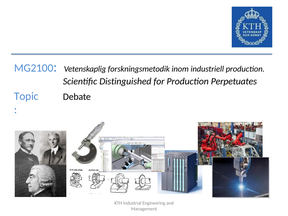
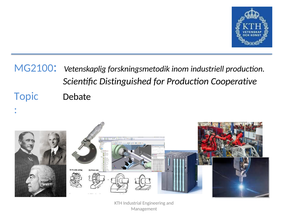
Perpetuates: Perpetuates -> Cooperative (234, 81)
